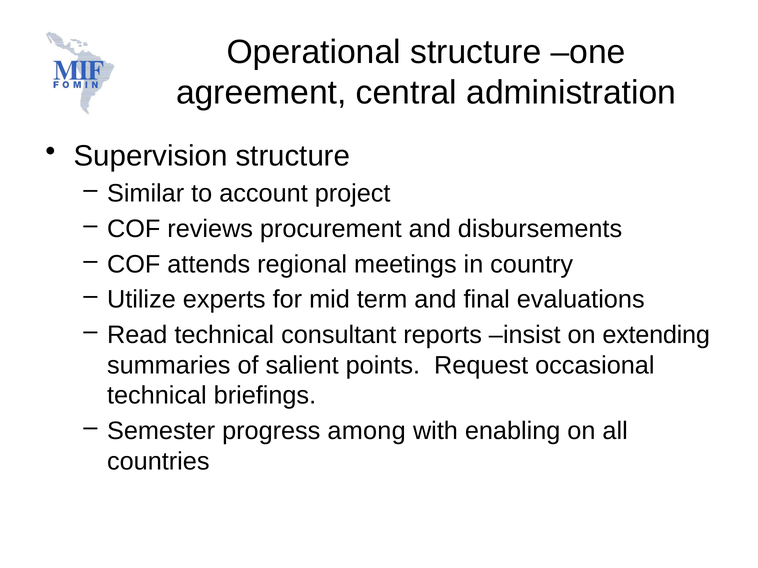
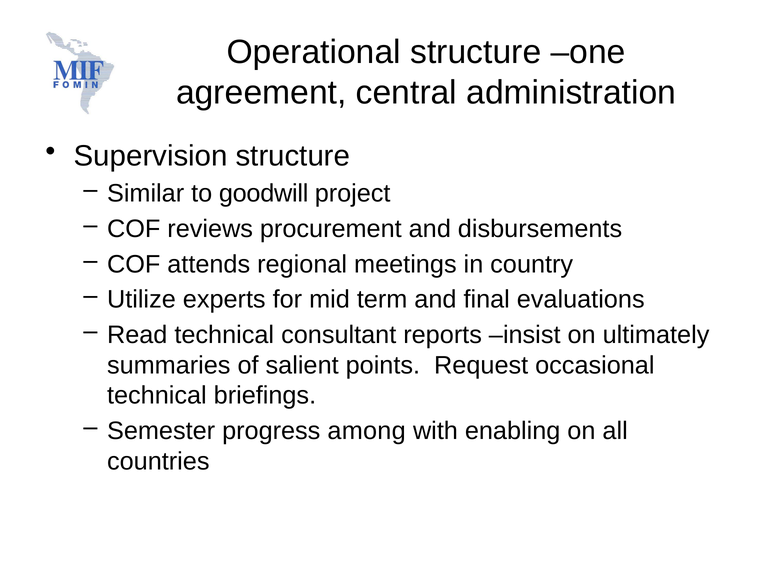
account: account -> goodwill (264, 194)
extending: extending -> ultimately (656, 335)
